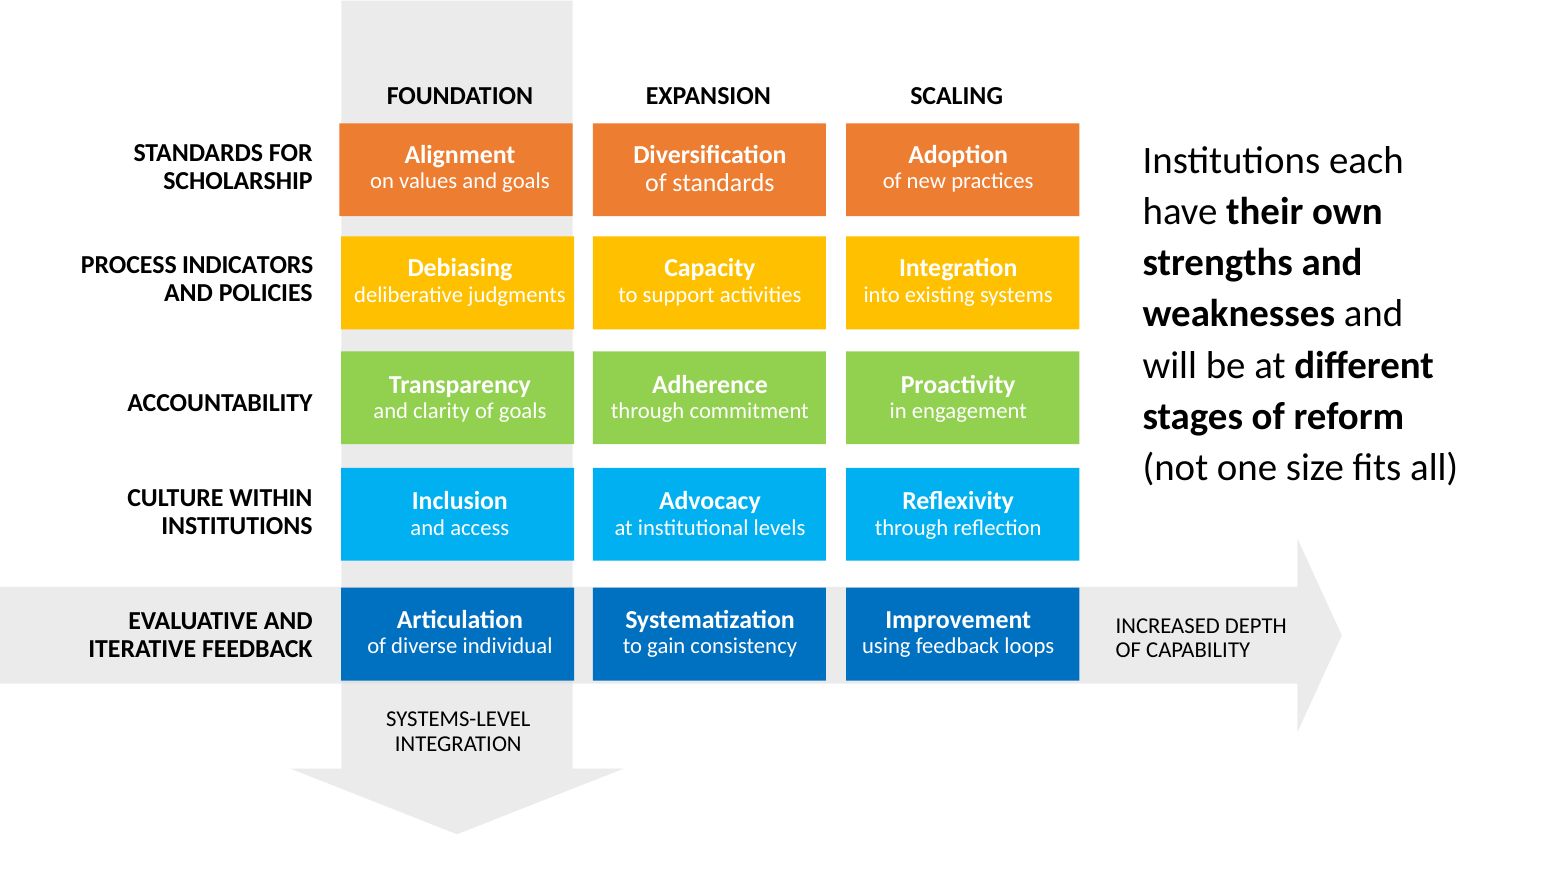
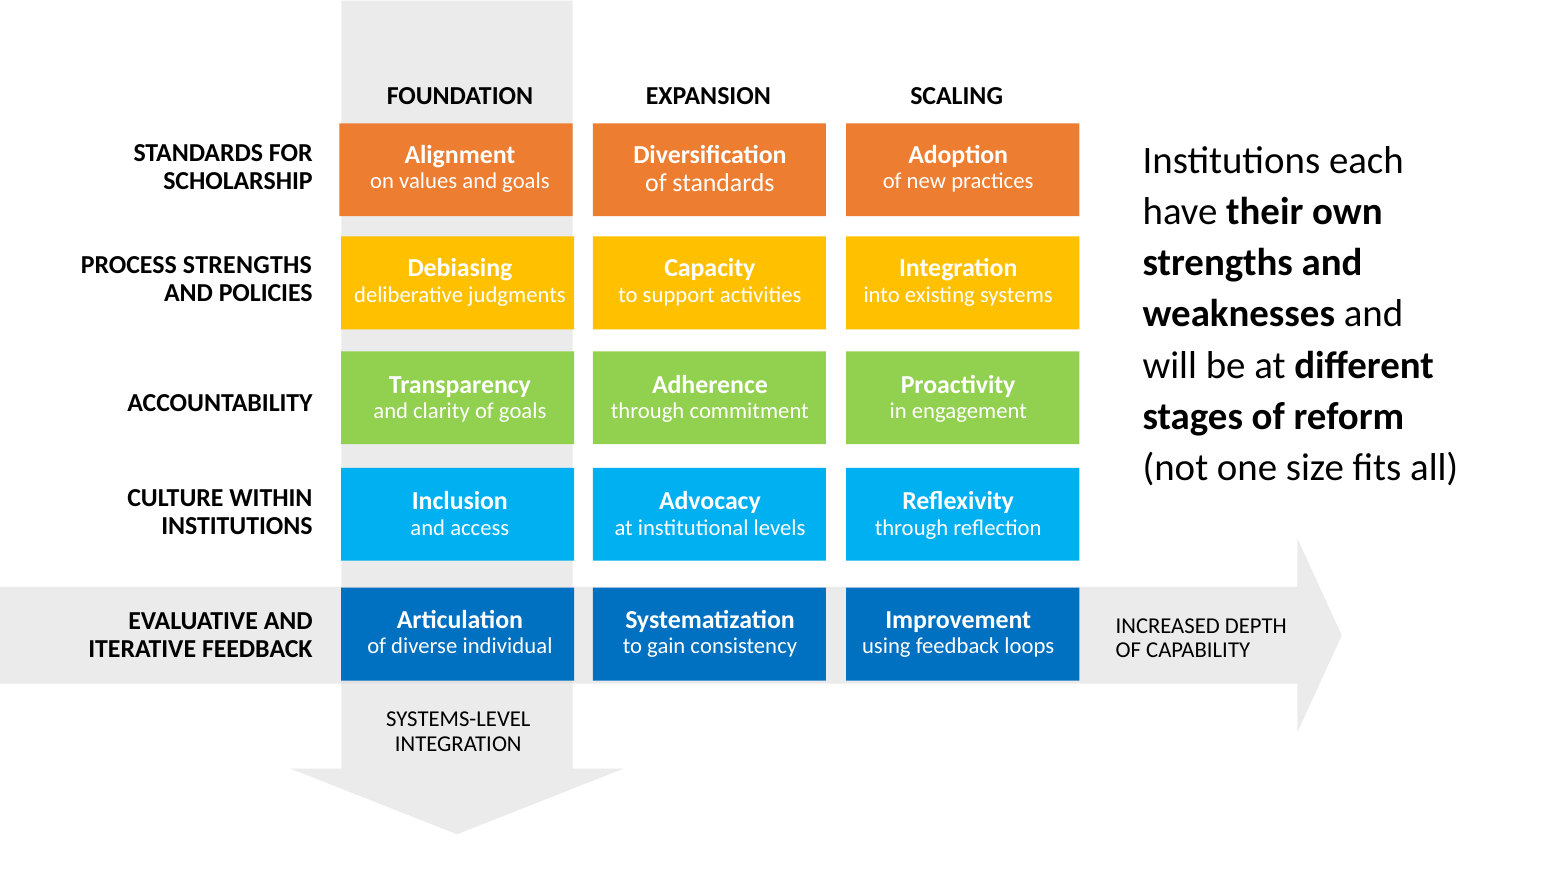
PROCESS INDICATORS: INDICATORS -> STRENGTHS (247, 265)
